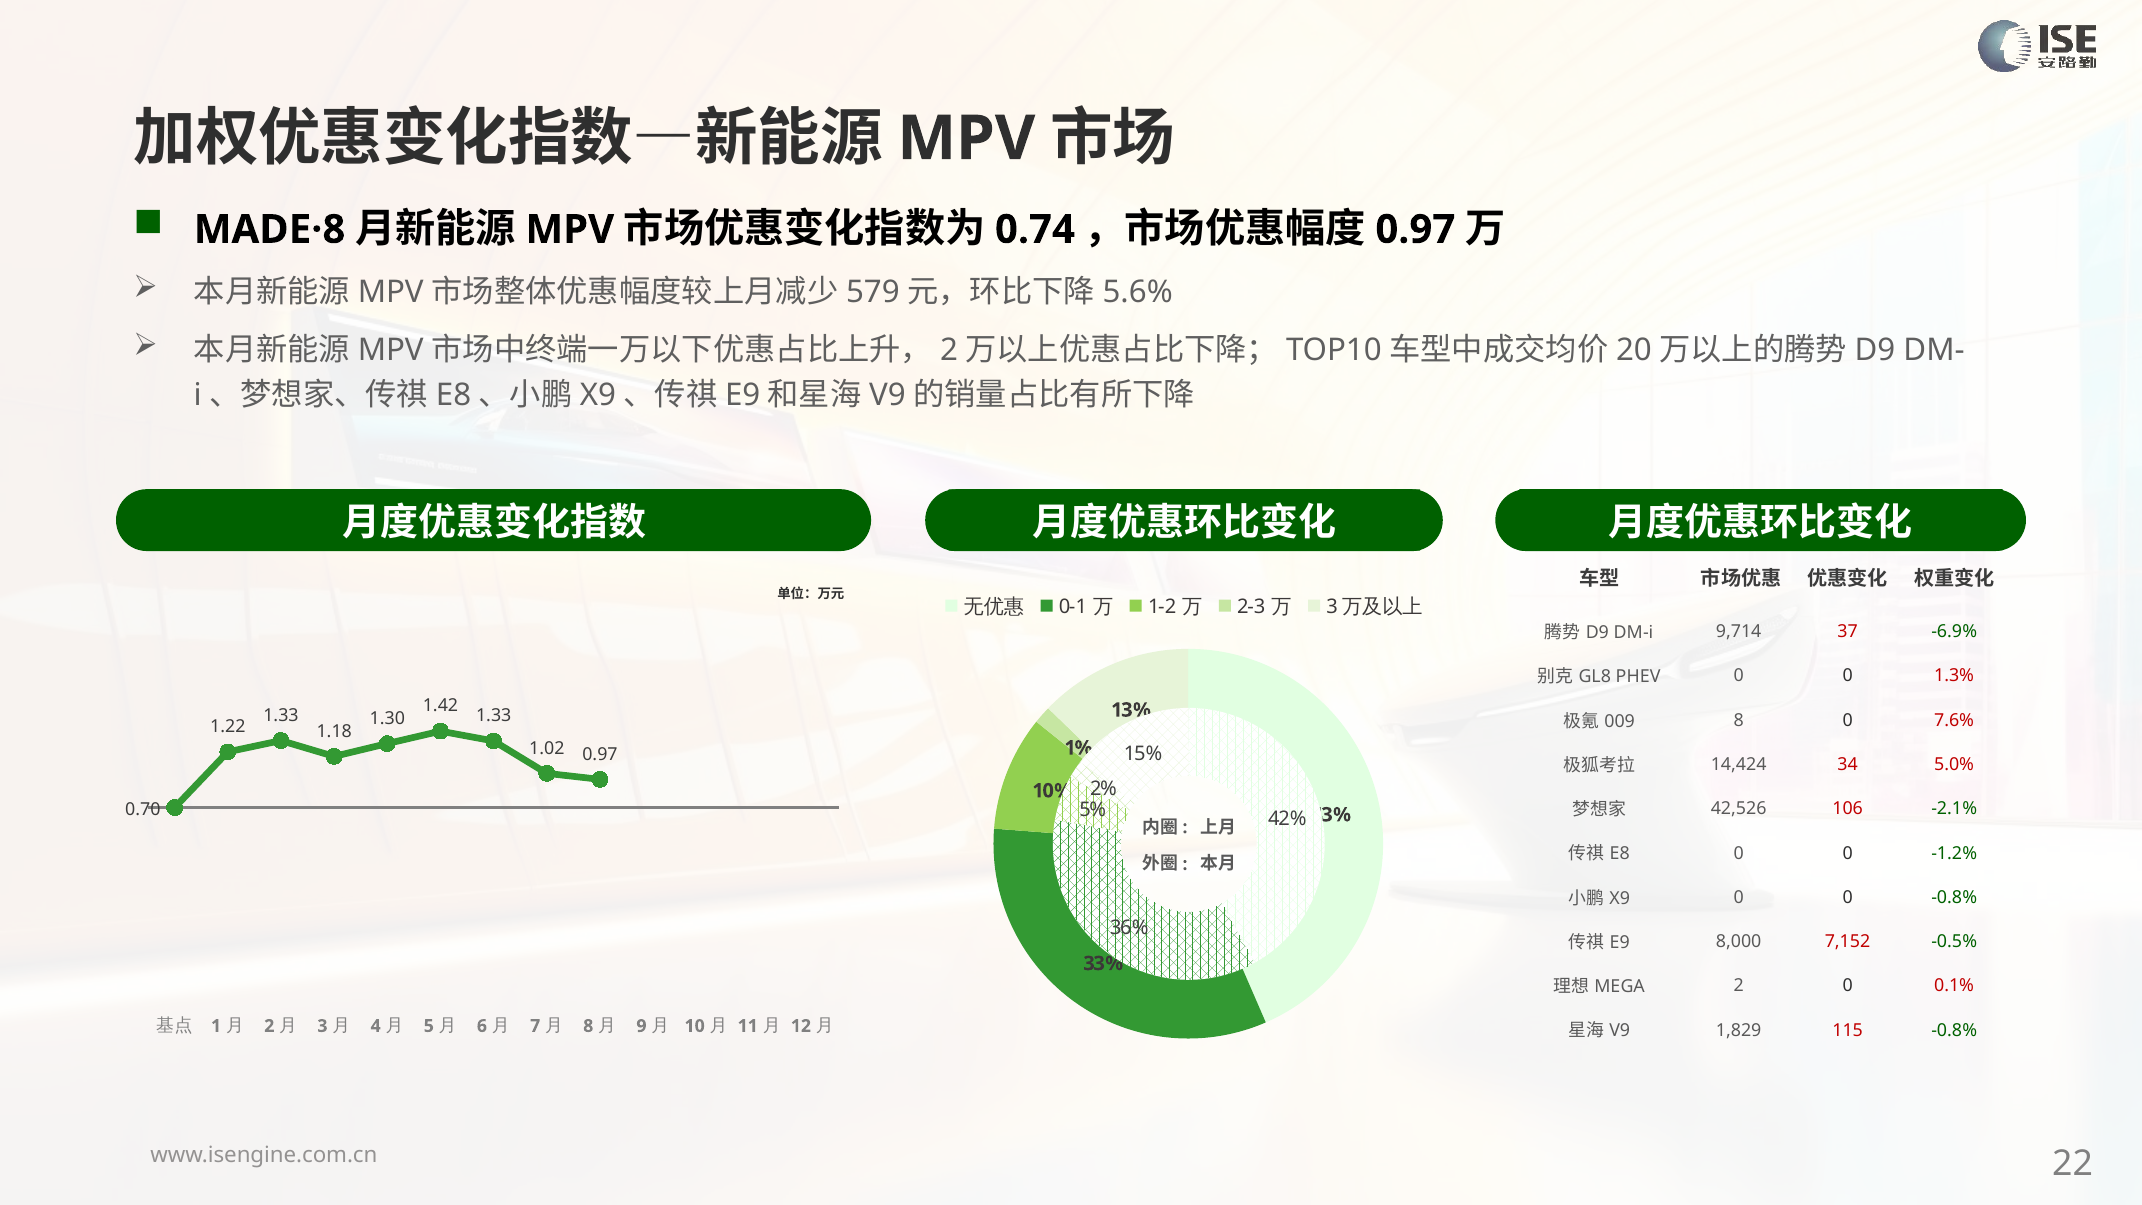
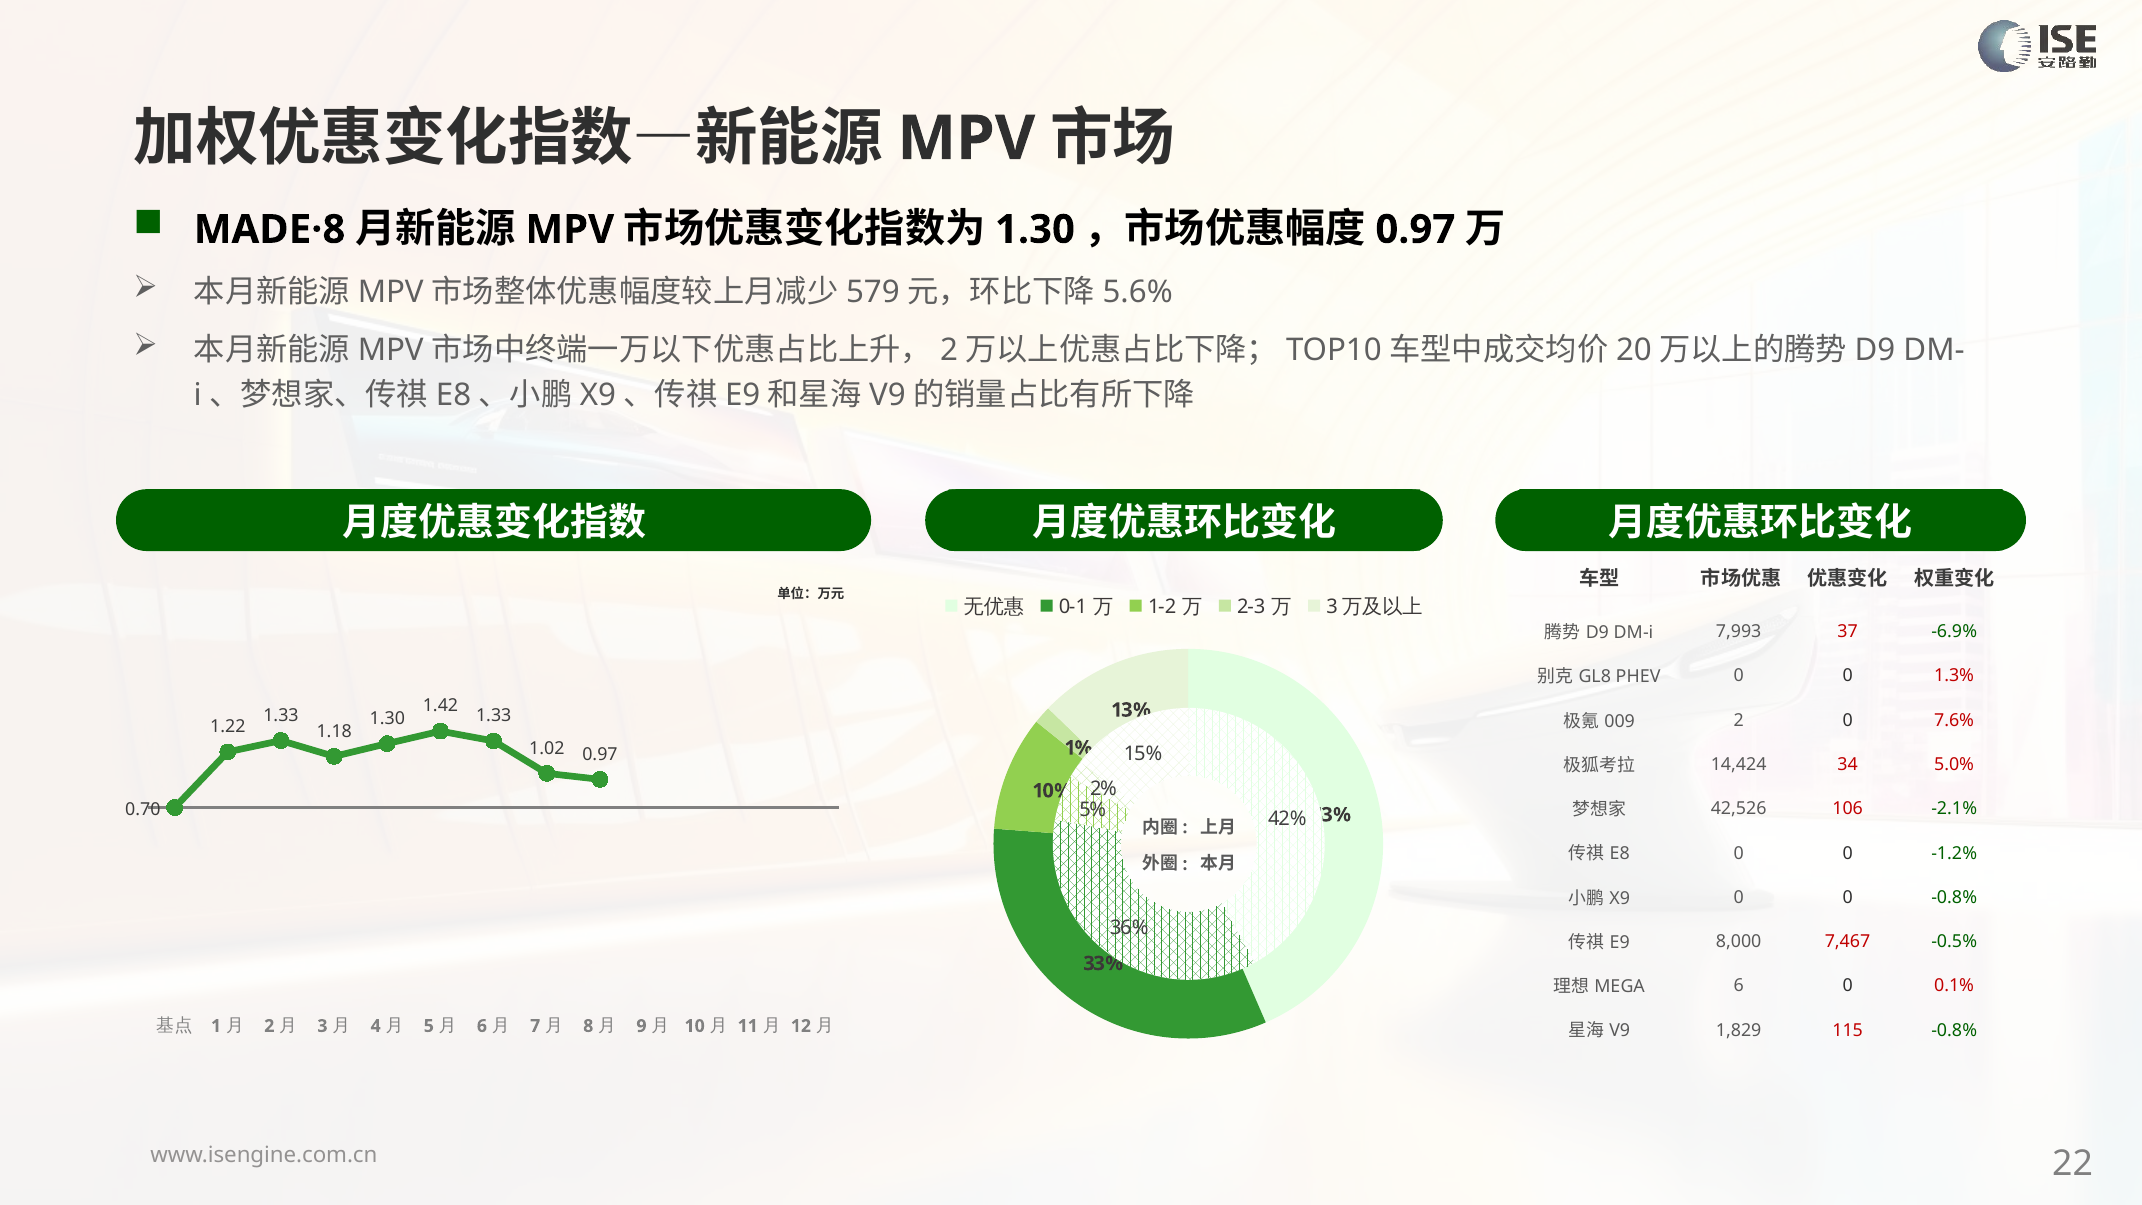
0.74: 0.74 -> 1.30 (1035, 230)
9,714: 9,714 -> 7,993 (1739, 632)
8: 8 -> 2 (1739, 720)
7,152: 7,152 -> 7,467 (1848, 942)
2: 2 -> 6 (1739, 986)
